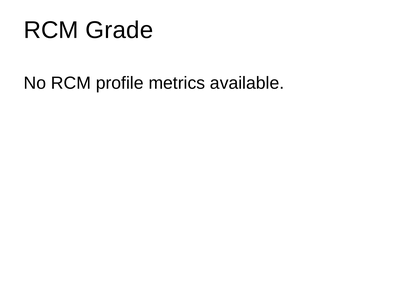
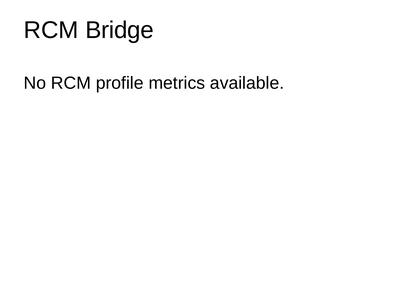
Grade: Grade -> Bridge (120, 30)
